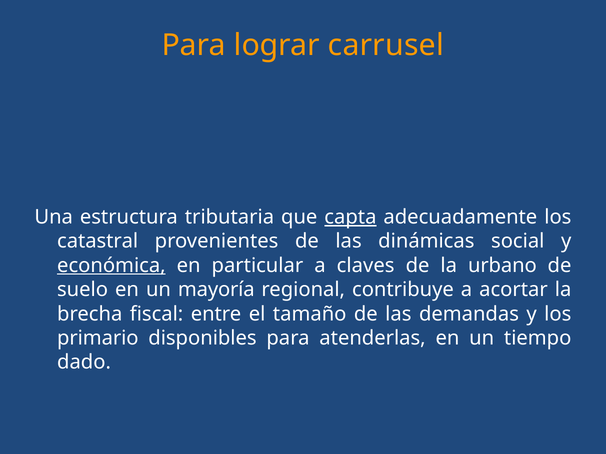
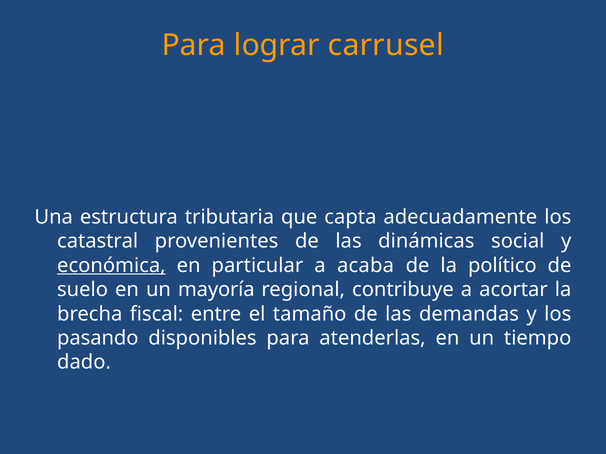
capta underline: present -> none (350, 217)
claves: claves -> acaba (366, 266)
urbano: urbano -> político (502, 266)
primario: primario -> pasando (98, 338)
